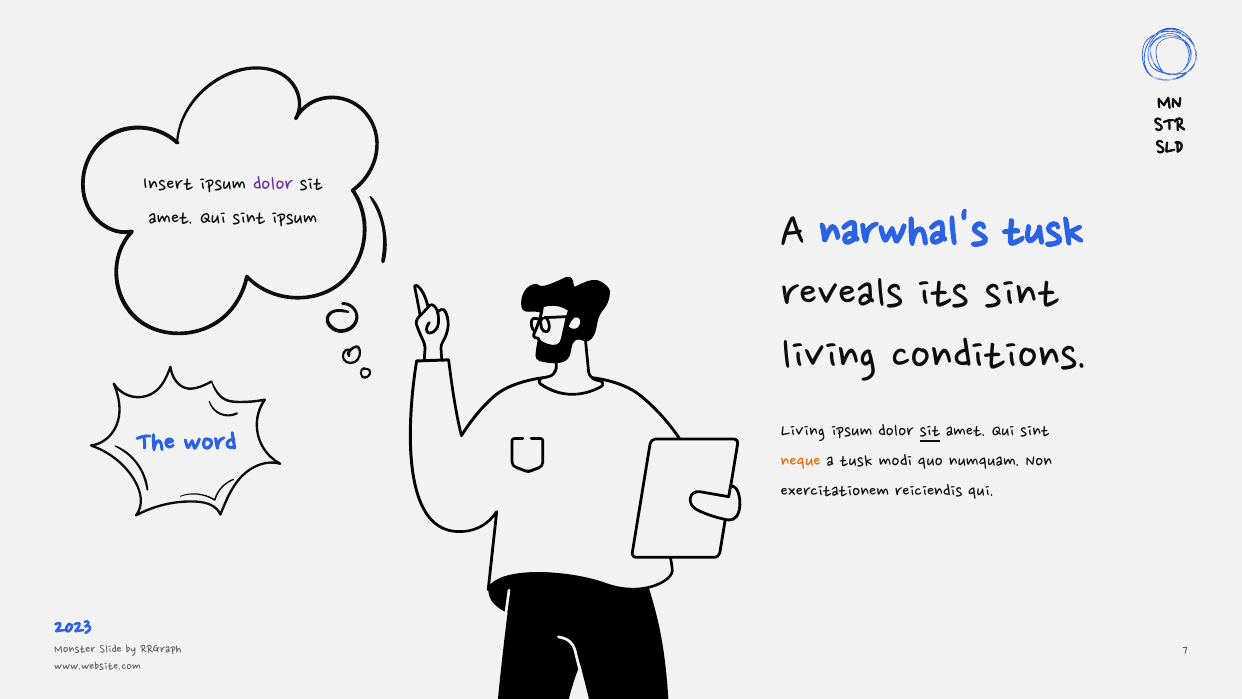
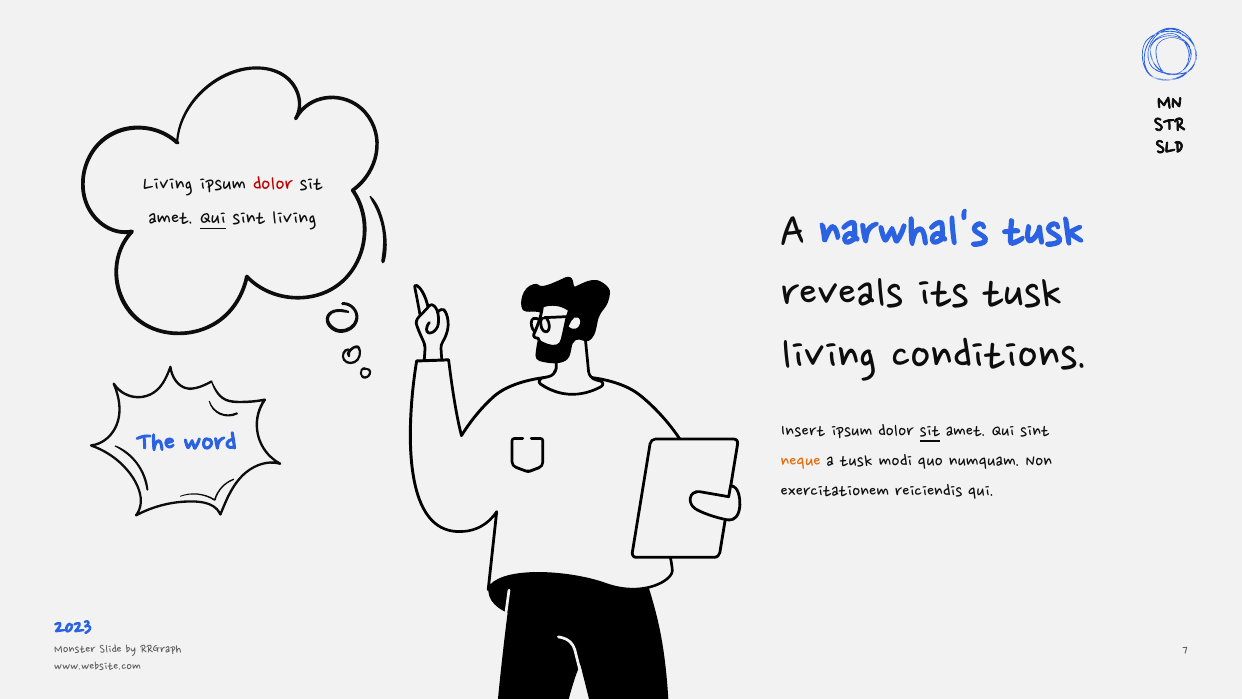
Insert: Insert -> Living (168, 185)
dolor colour: purple -> red (273, 185)
Qui underline: none -> present (213, 218)
sint ipsum: ipsum -> living (294, 218)
its sint: sint -> tusk (1022, 294)
word Living: Living -> Insert (803, 432)
